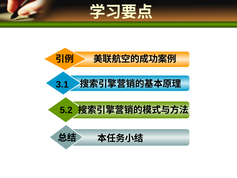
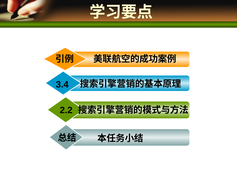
3.1: 3.1 -> 3.4 (62, 84)
5.2: 5.2 -> 2.2 (66, 110)
